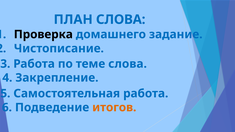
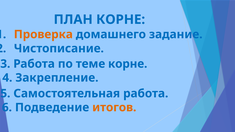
ПЛАН СЛОВА: СЛОВА -> КОРНЕ (121, 20)
Проверка colour: black -> orange (43, 34)
теме слова: слова -> корне (128, 64)
